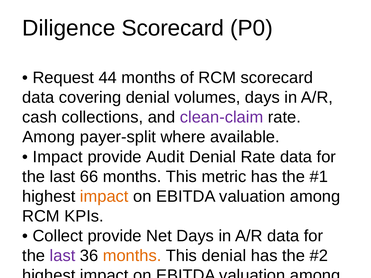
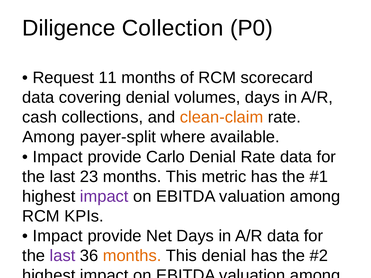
Diligence Scorecard: Scorecard -> Collection (173, 28)
44: 44 -> 11 (108, 78)
clean-claim colour: purple -> orange (222, 117)
Audit: Audit -> Carlo (165, 157)
66: 66 -> 23 (89, 177)
impact colour: orange -> purple (104, 197)
Collect: Collect -> Impact (58, 236)
